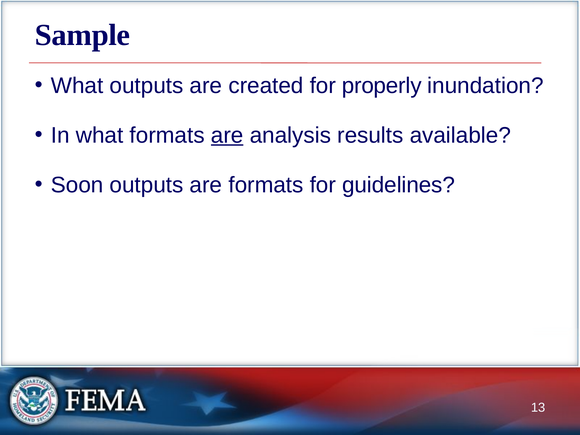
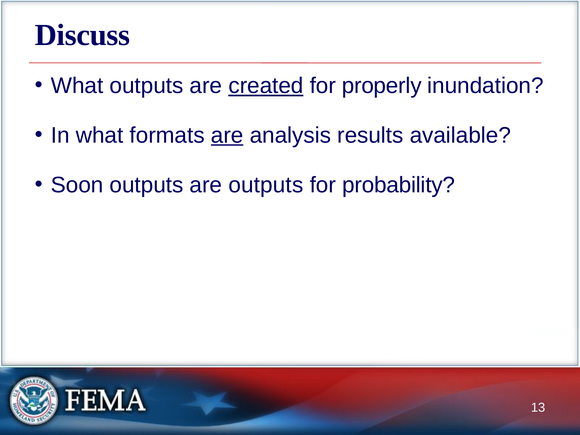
Sample: Sample -> Discuss (82, 35)
created underline: none -> present (266, 86)
are formats: formats -> outputs (266, 185)
guidelines: guidelines -> probability (399, 185)
